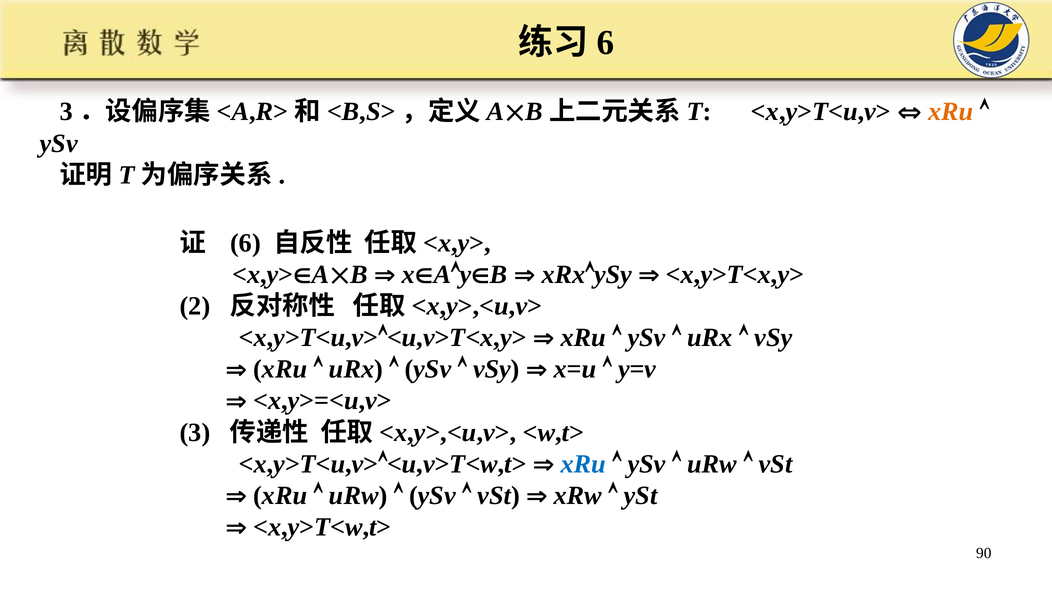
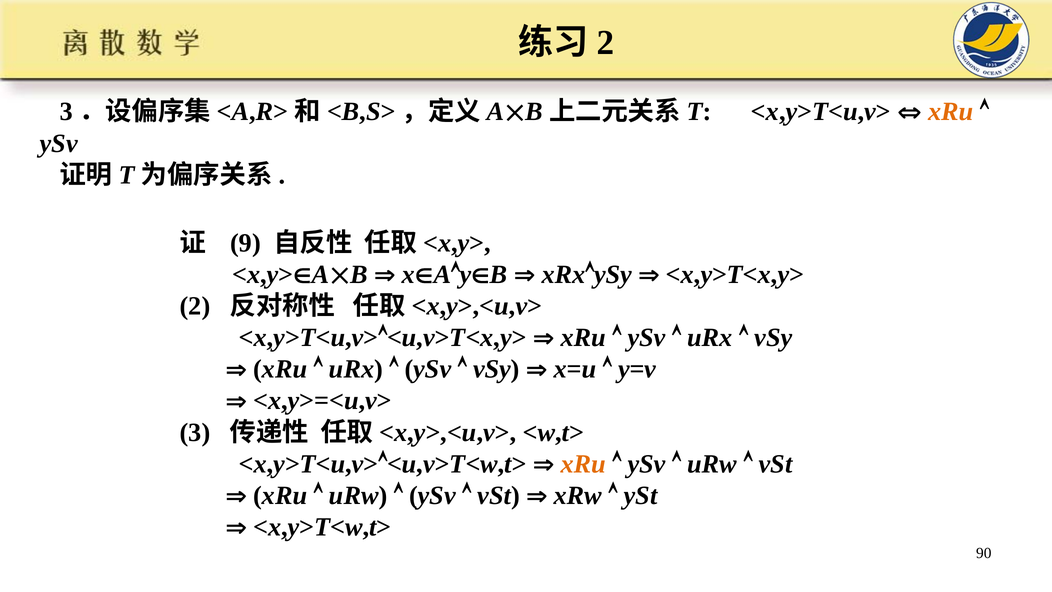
6: 6 -> 2 (606, 43)
6: 6 -> 9 (245, 243)
xRu colour: blue -> orange (583, 464)
